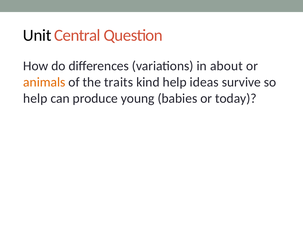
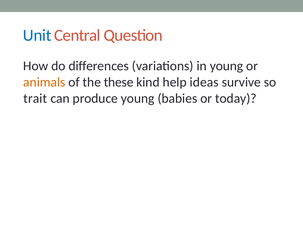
Unit colour: black -> blue (37, 35)
in about: about -> young (227, 66)
traits: traits -> these (119, 82)
help: help -> trait (35, 98)
